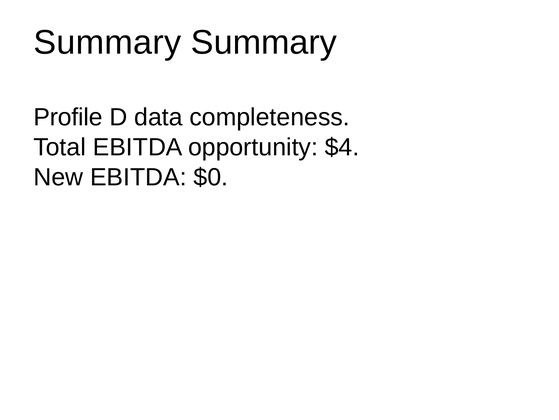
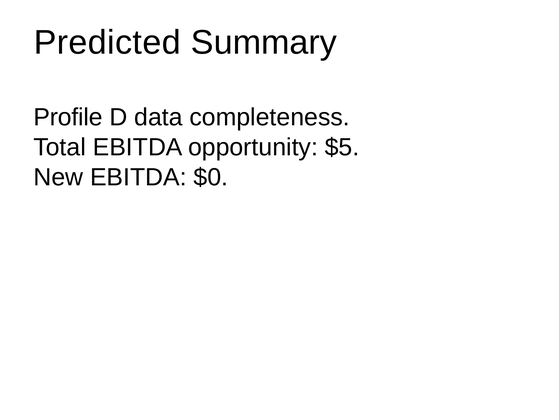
Summary: Summary -> Predicted (107, 42)
$4: $4 -> $5 (342, 147)
